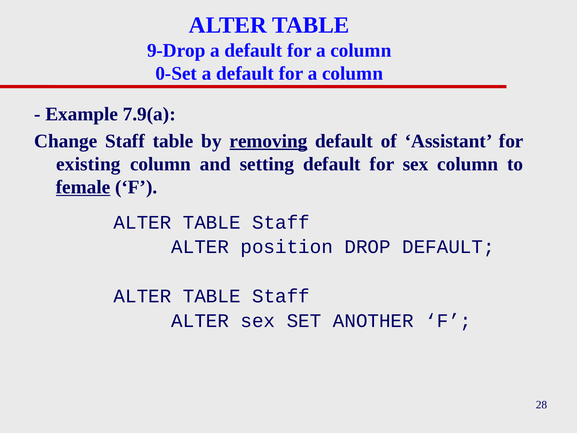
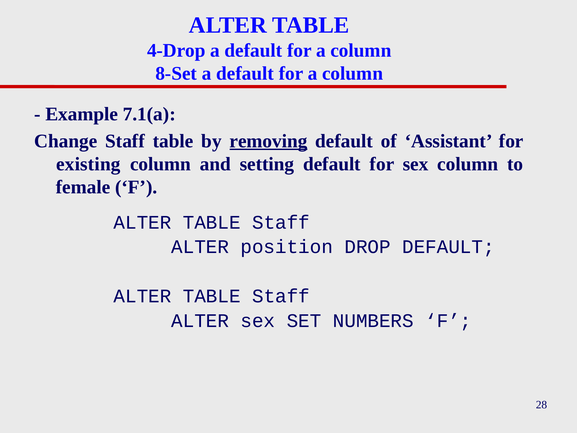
9-Drop: 9-Drop -> 4-Drop (176, 50)
0-Set: 0-Set -> 8-Set (176, 73)
7.9(a: 7.9(a -> 7.1(a (149, 114)
female underline: present -> none (83, 187)
ANOTHER: ANOTHER -> NUMBERS (373, 321)
